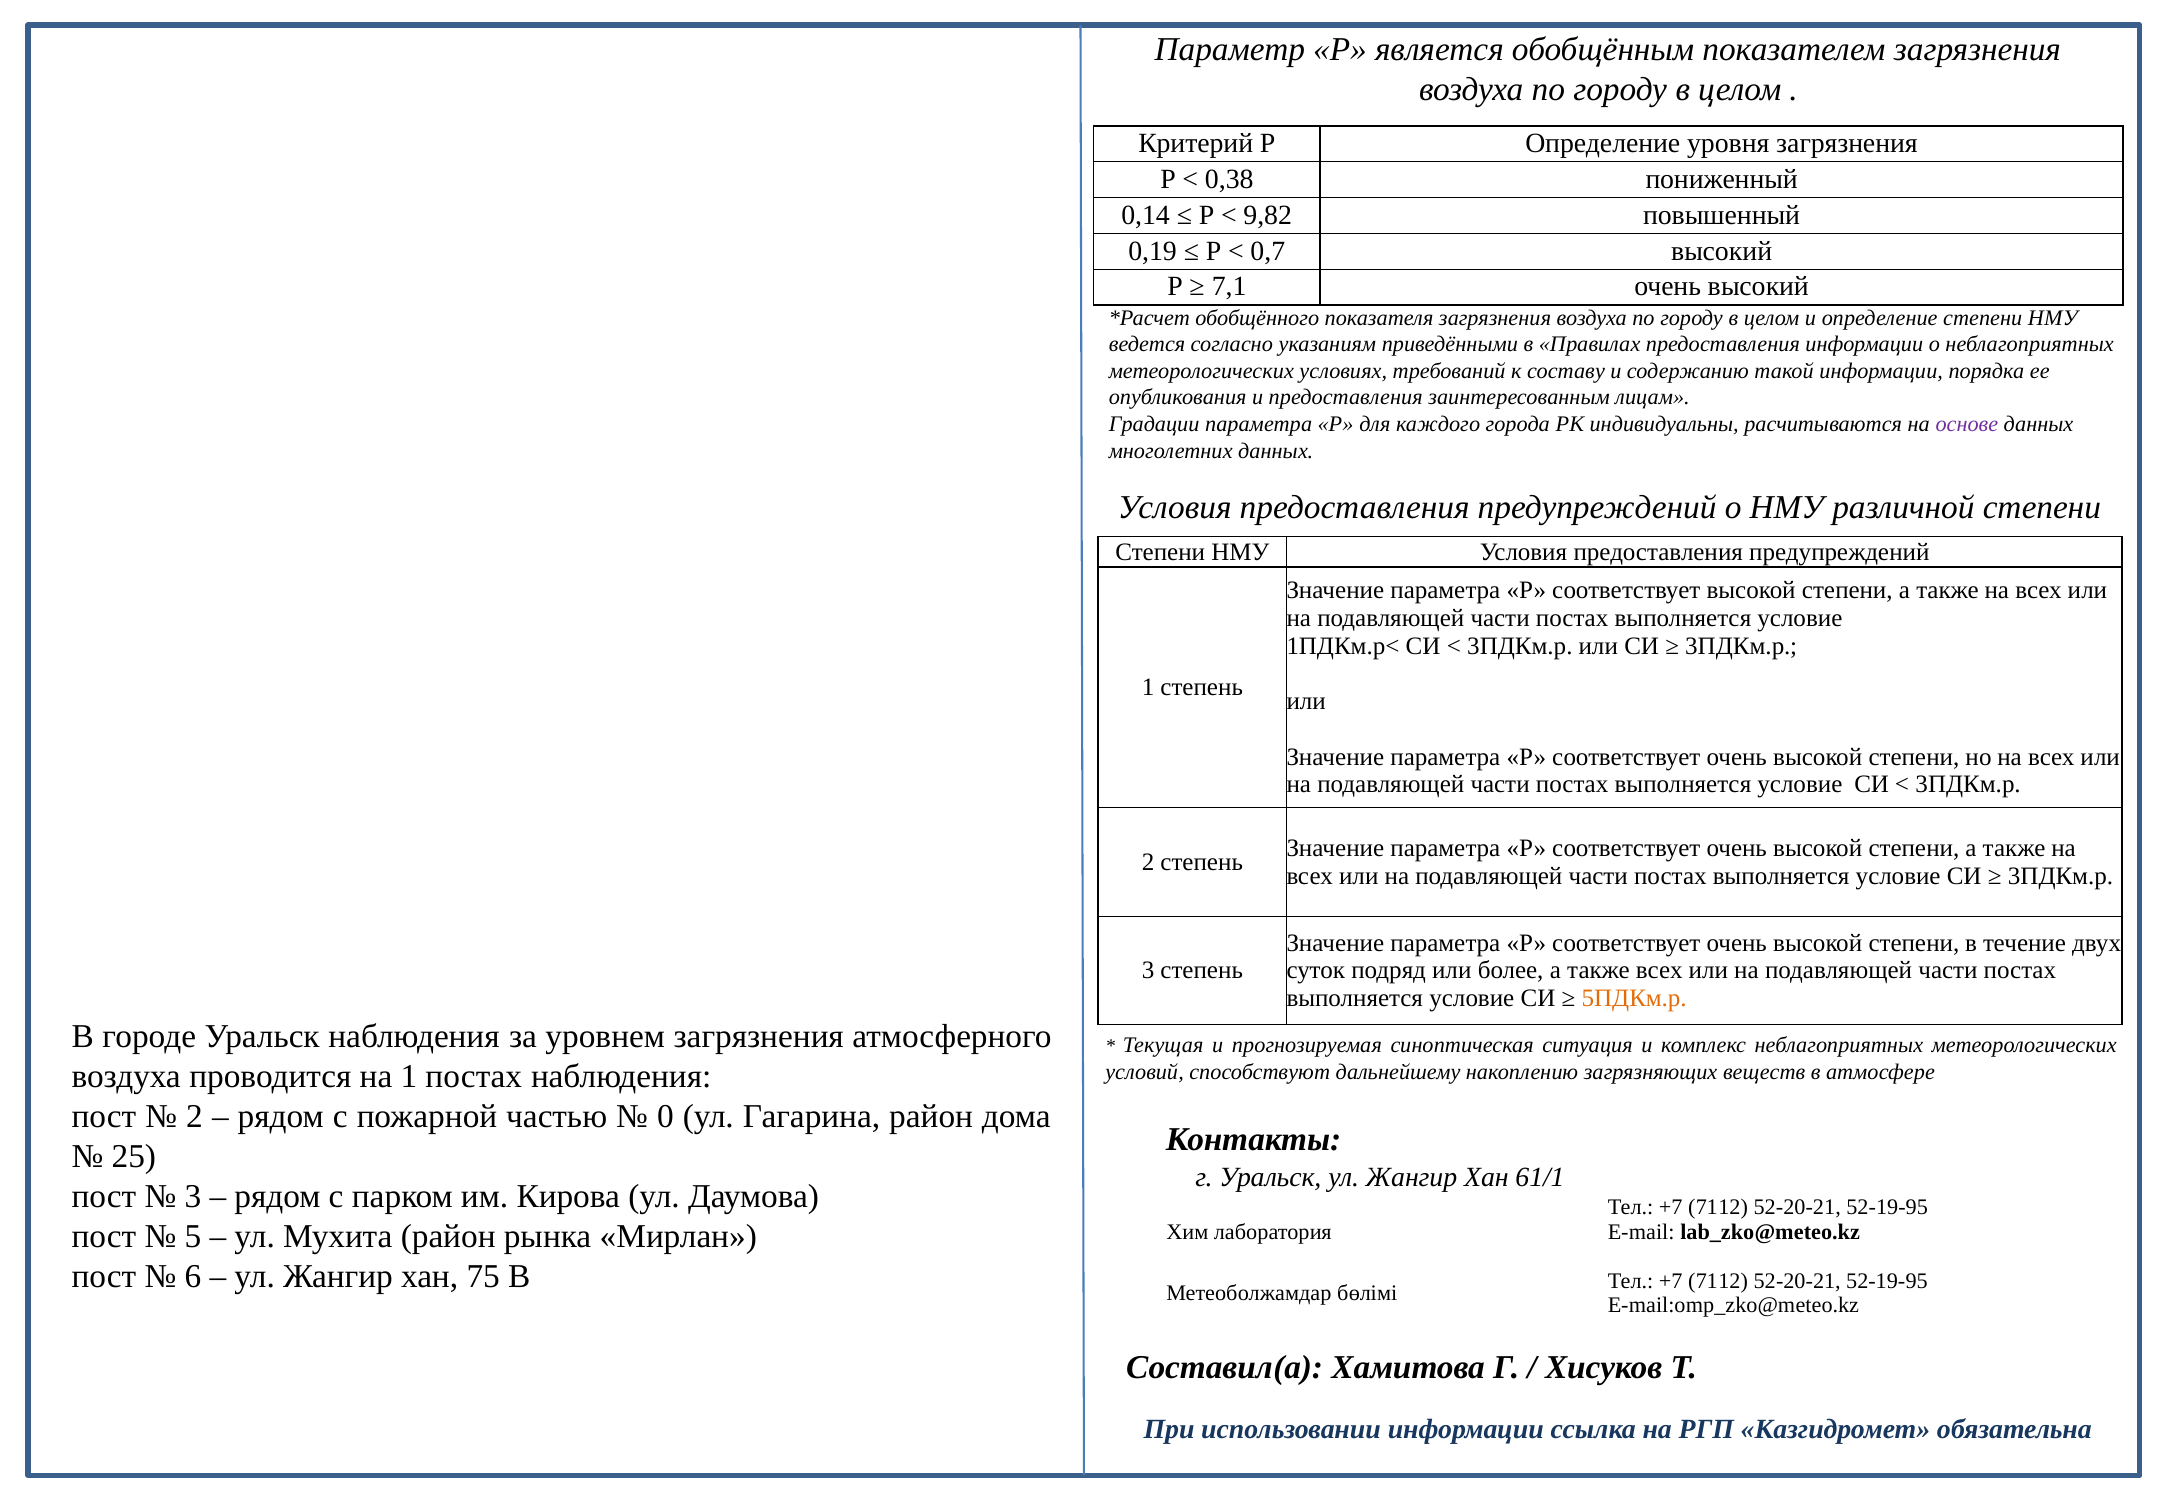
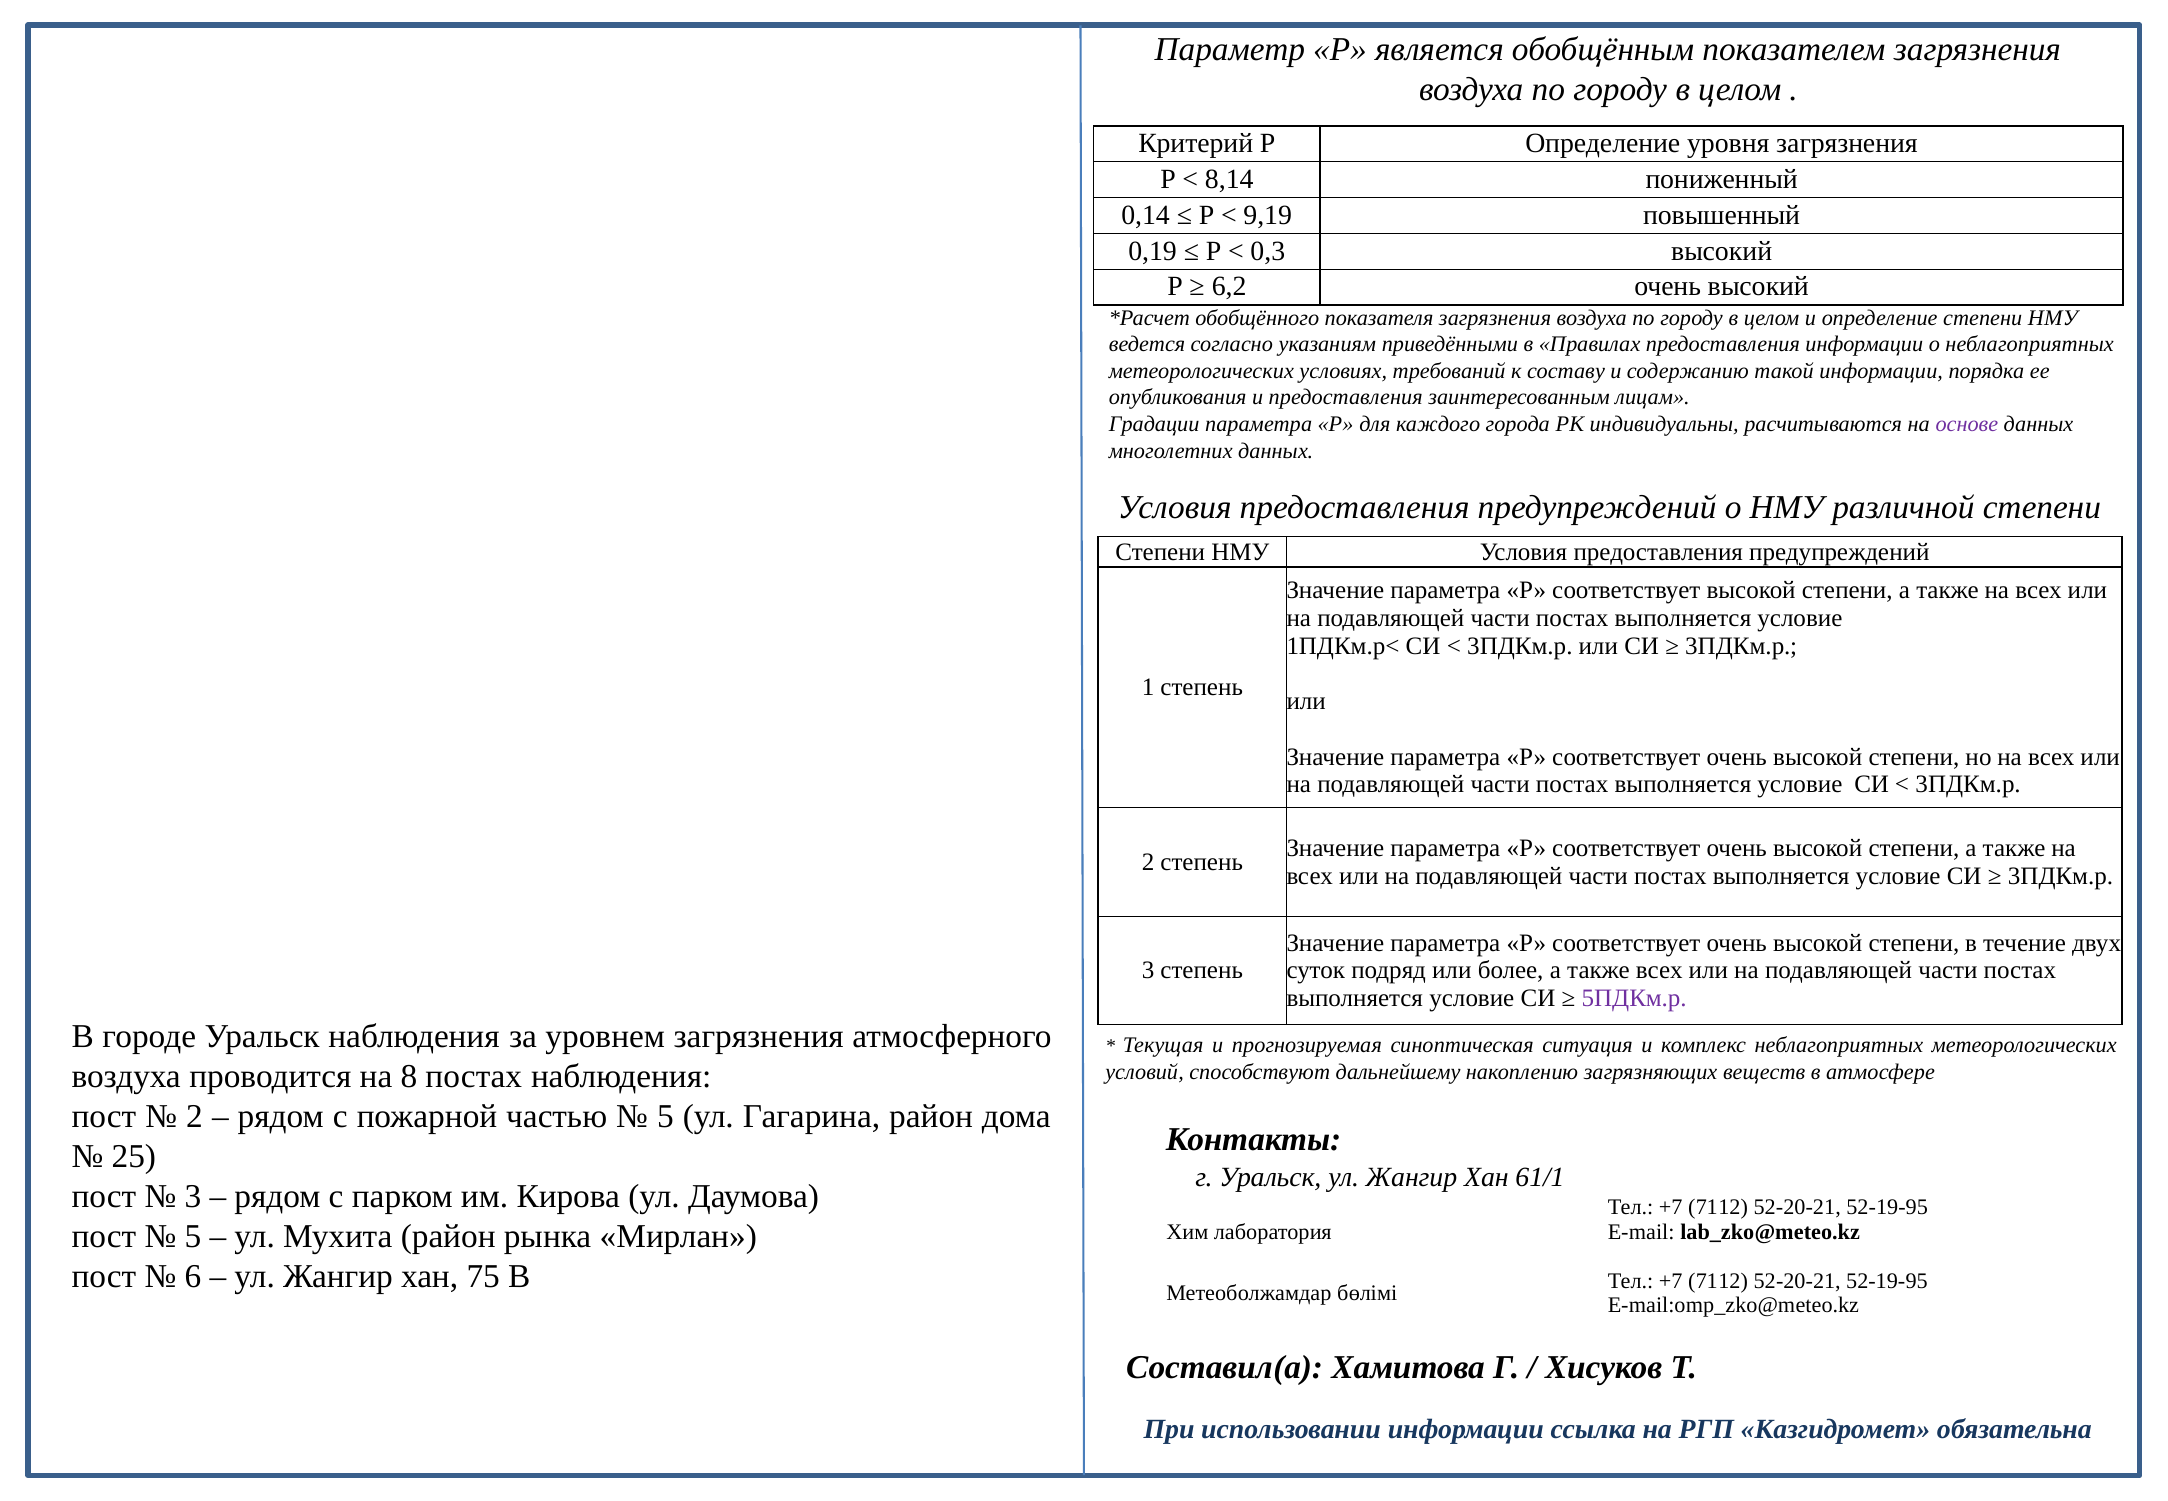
0,38: 0,38 -> 8,14 (1229, 179)
9,82: 9,82 -> 9,19 (1268, 215)
0,7: 0,7 -> 0,3 (1268, 251)
7,1: 7,1 -> 6,2 (1229, 287)
5ПДКм.р colour: orange -> purple (1634, 998)
на 1: 1 -> 8 (409, 1076)
0: 0 -> 5 (665, 1116)
